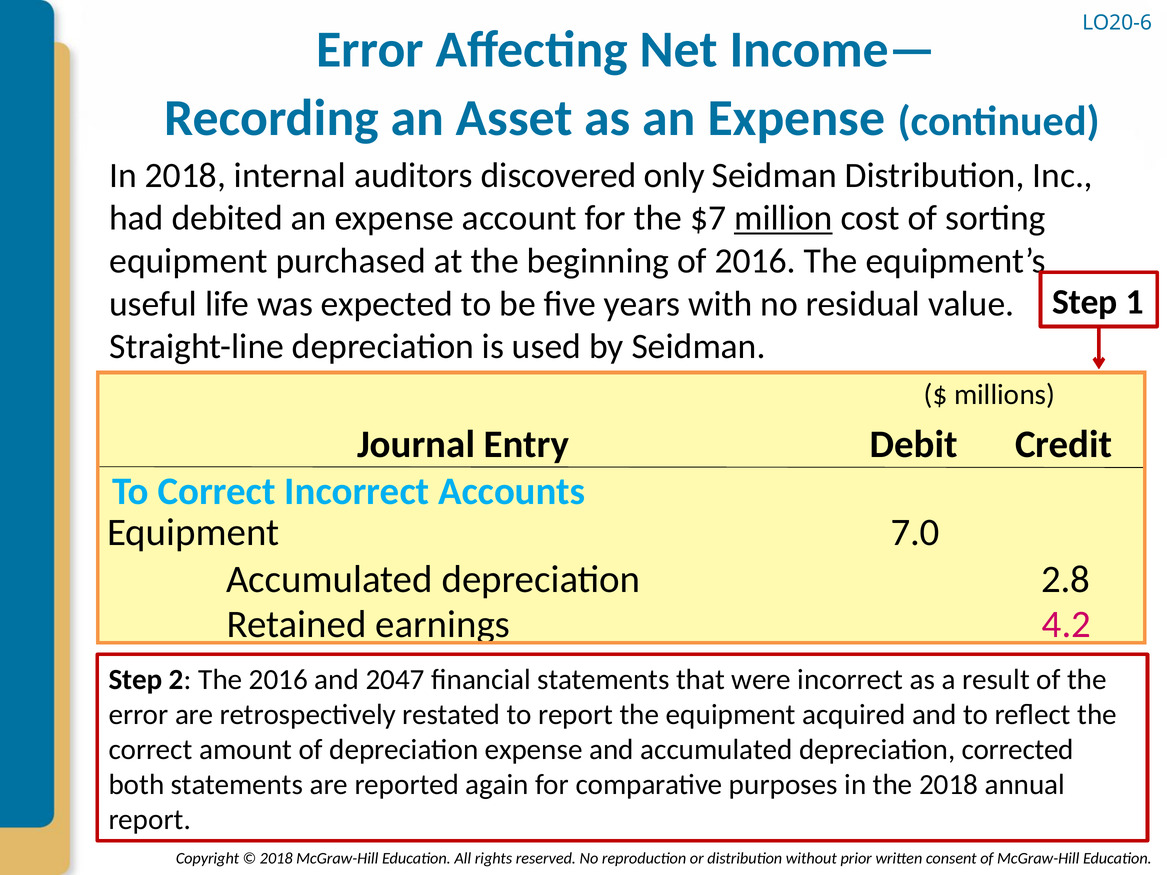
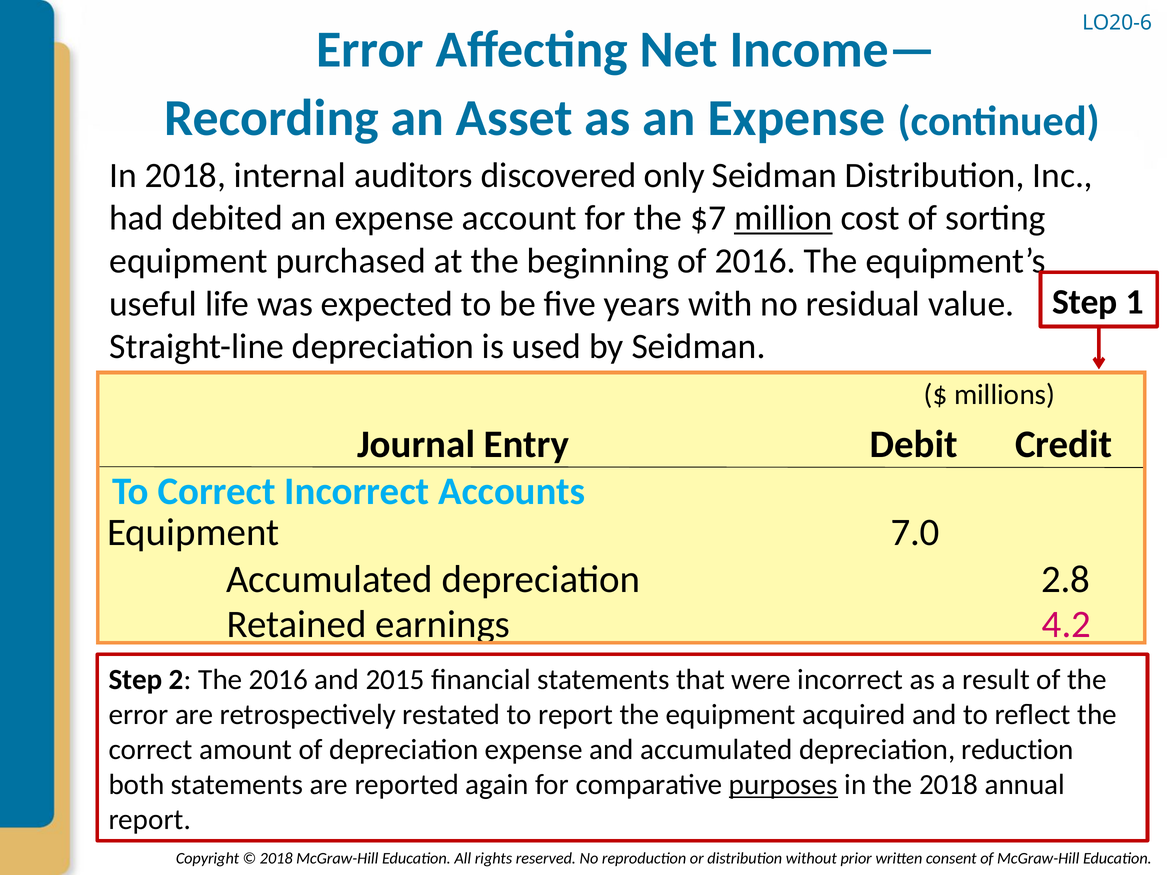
2047: 2047 -> 2015 (395, 680)
corrected: corrected -> reduction (1018, 750)
purposes underline: none -> present (783, 785)
